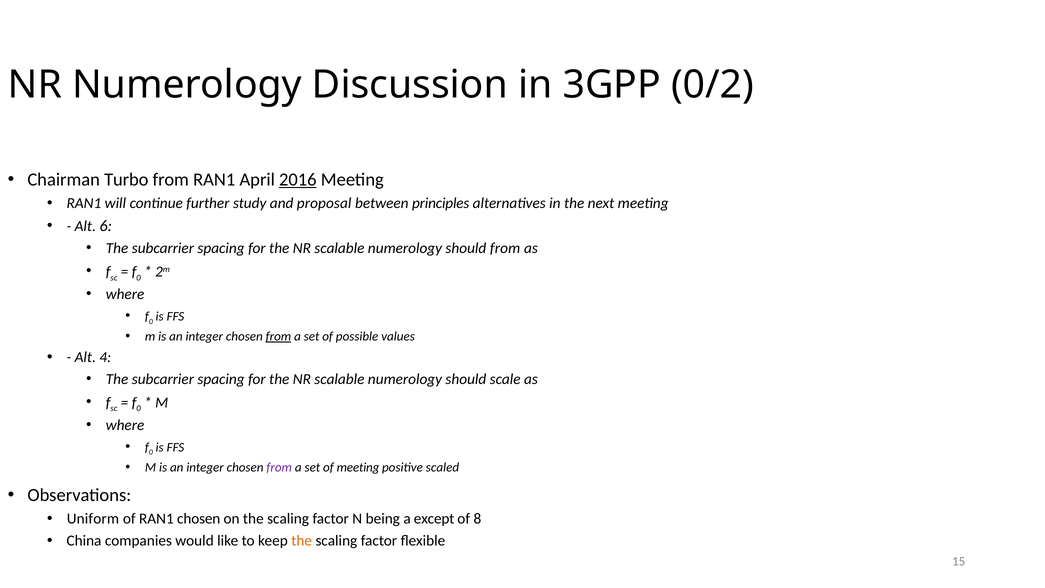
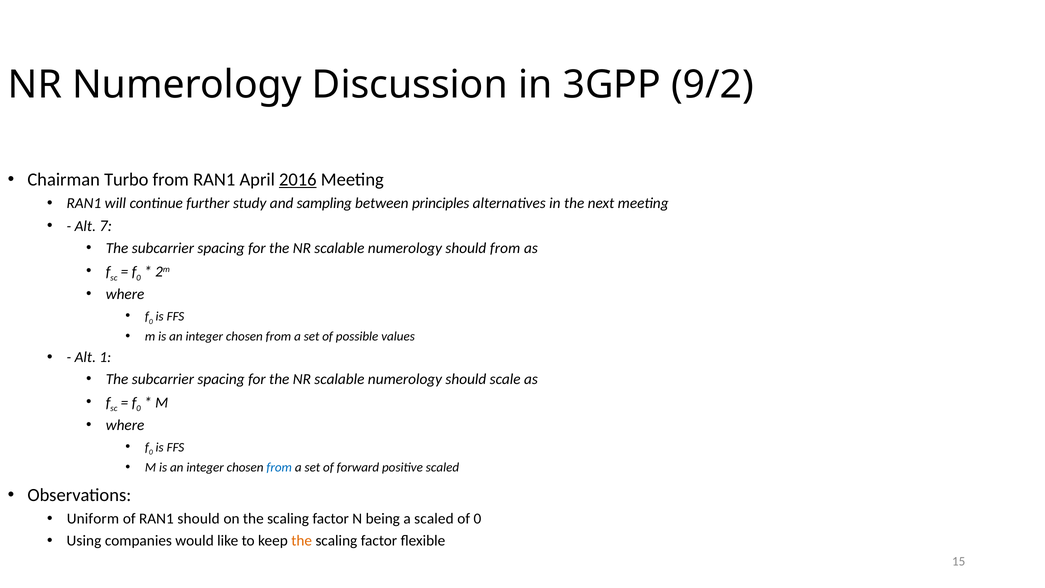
0/2: 0/2 -> 9/2 (712, 85)
proposal: proposal -> sampling (324, 203)
6: 6 -> 7 (106, 226)
from underline: present -> none (278, 336)
4: 4 -> 1 (105, 357)
from colour: purple -> blue (279, 467)
of meeting: meeting -> forward (358, 467)
RAN1 chosen: chosen -> should (199, 519)
a except: except -> scaled (434, 519)
of 8: 8 -> 0 (477, 519)
China: China -> Using (84, 541)
